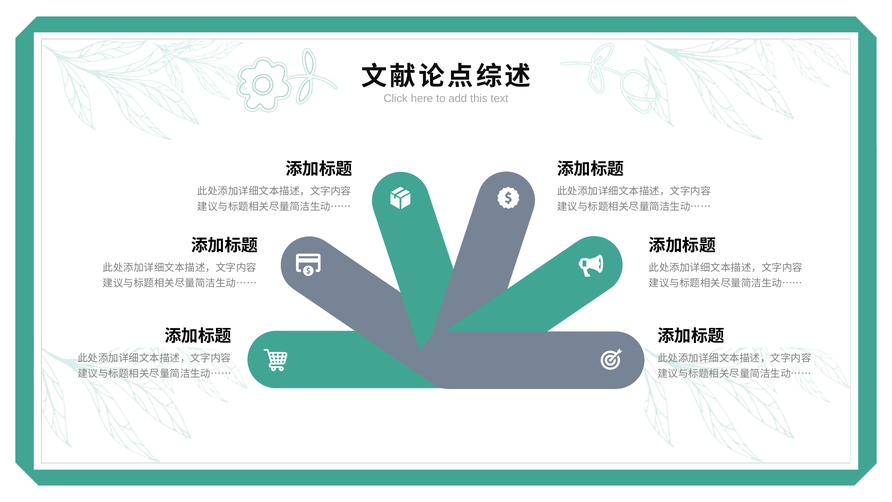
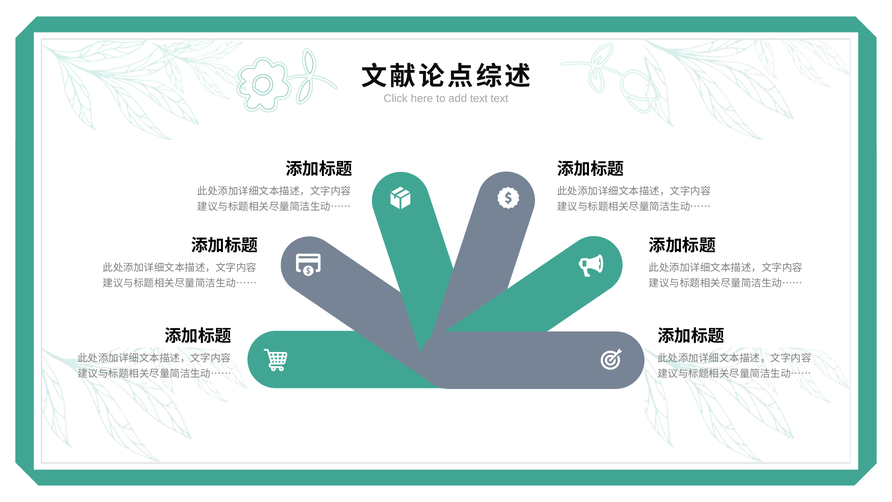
add this: this -> text (479, 99)
